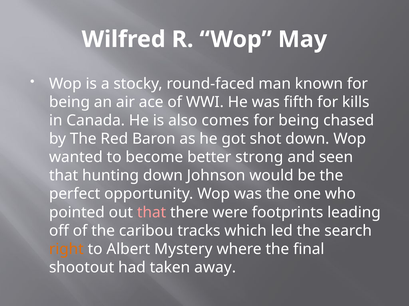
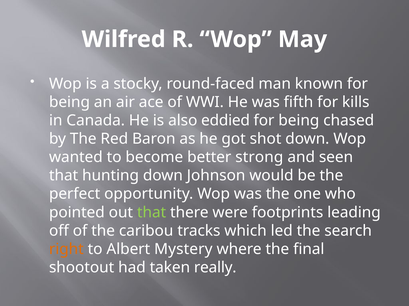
comes: comes -> eddied (226, 121)
that colour: pink -> light green (152, 213)
away: away -> really (215, 268)
